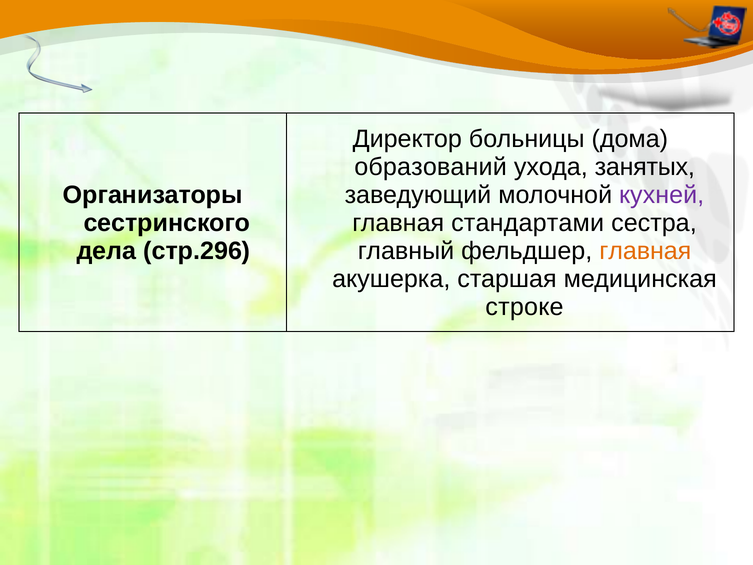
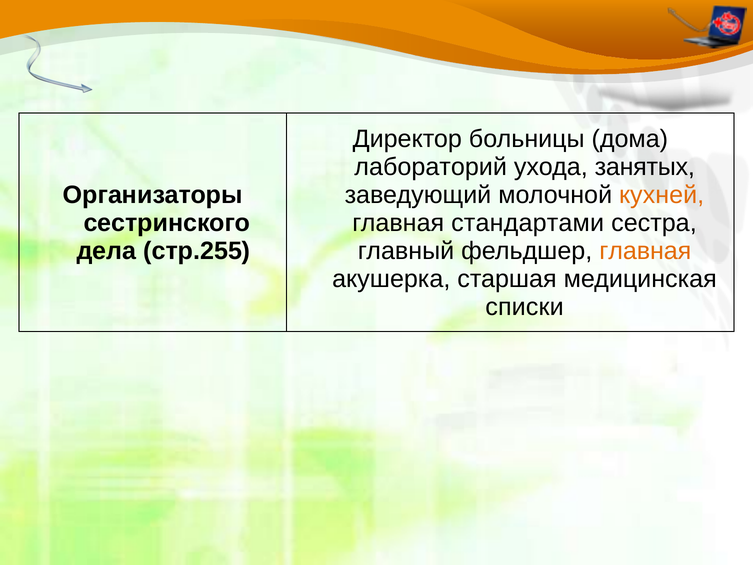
образований: образований -> лабораторий (431, 167)
кухней colour: purple -> orange (662, 195)
стр.296: стр.296 -> стр.255 (197, 251)
строке: строке -> списки (524, 307)
